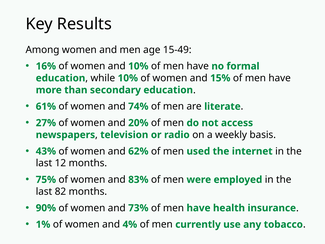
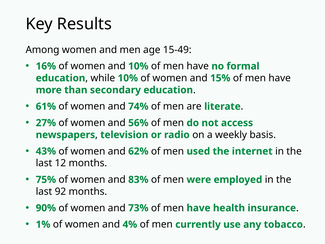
20%: 20% -> 56% (138, 123)
82: 82 -> 92 (60, 191)
